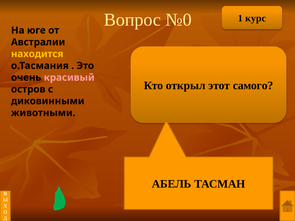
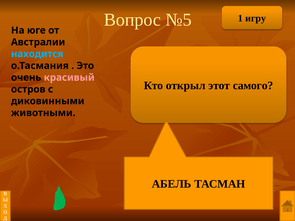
№0: №0 -> №5 (179, 20)
курс: курс -> игру (256, 18)
находится colour: yellow -> light blue (37, 54)
